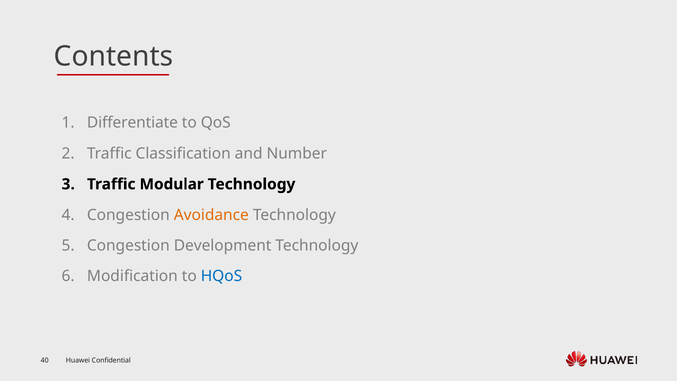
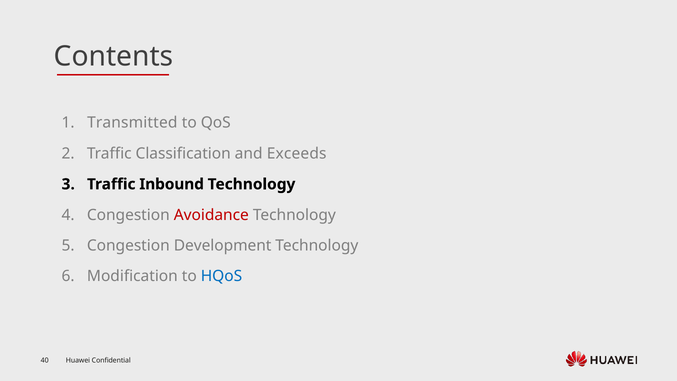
Differentiate: Differentiate -> Transmitted (132, 123)
Number: Number -> Exceeds (297, 153)
Modular: Modular -> Inbound (172, 184)
Avoidance colour: orange -> red (211, 215)
